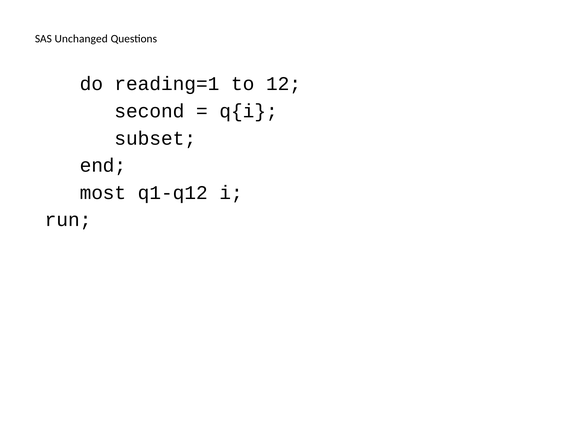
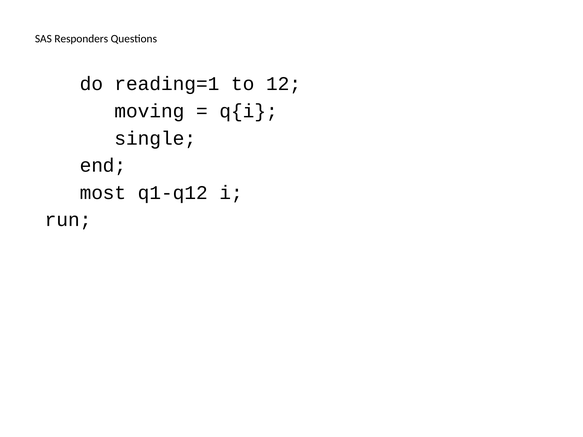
Unchanged: Unchanged -> Responders (81, 39)
second: second -> moving (150, 111)
subset: subset -> single (155, 138)
